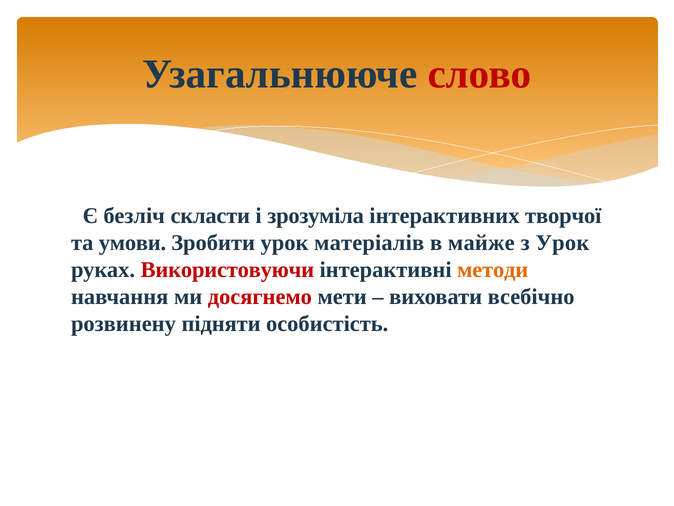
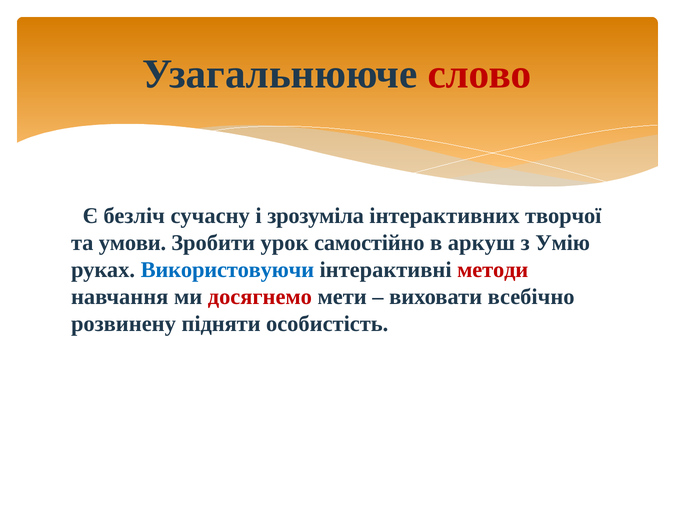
скласти: скласти -> сучасну (210, 216)
матеріалів: матеріалів -> самостійно (369, 243)
майже: майже -> аркуш (481, 243)
з Урок: Урок -> Умію (563, 243)
Використовуючи colour: red -> blue (227, 270)
методи colour: orange -> red (493, 270)
